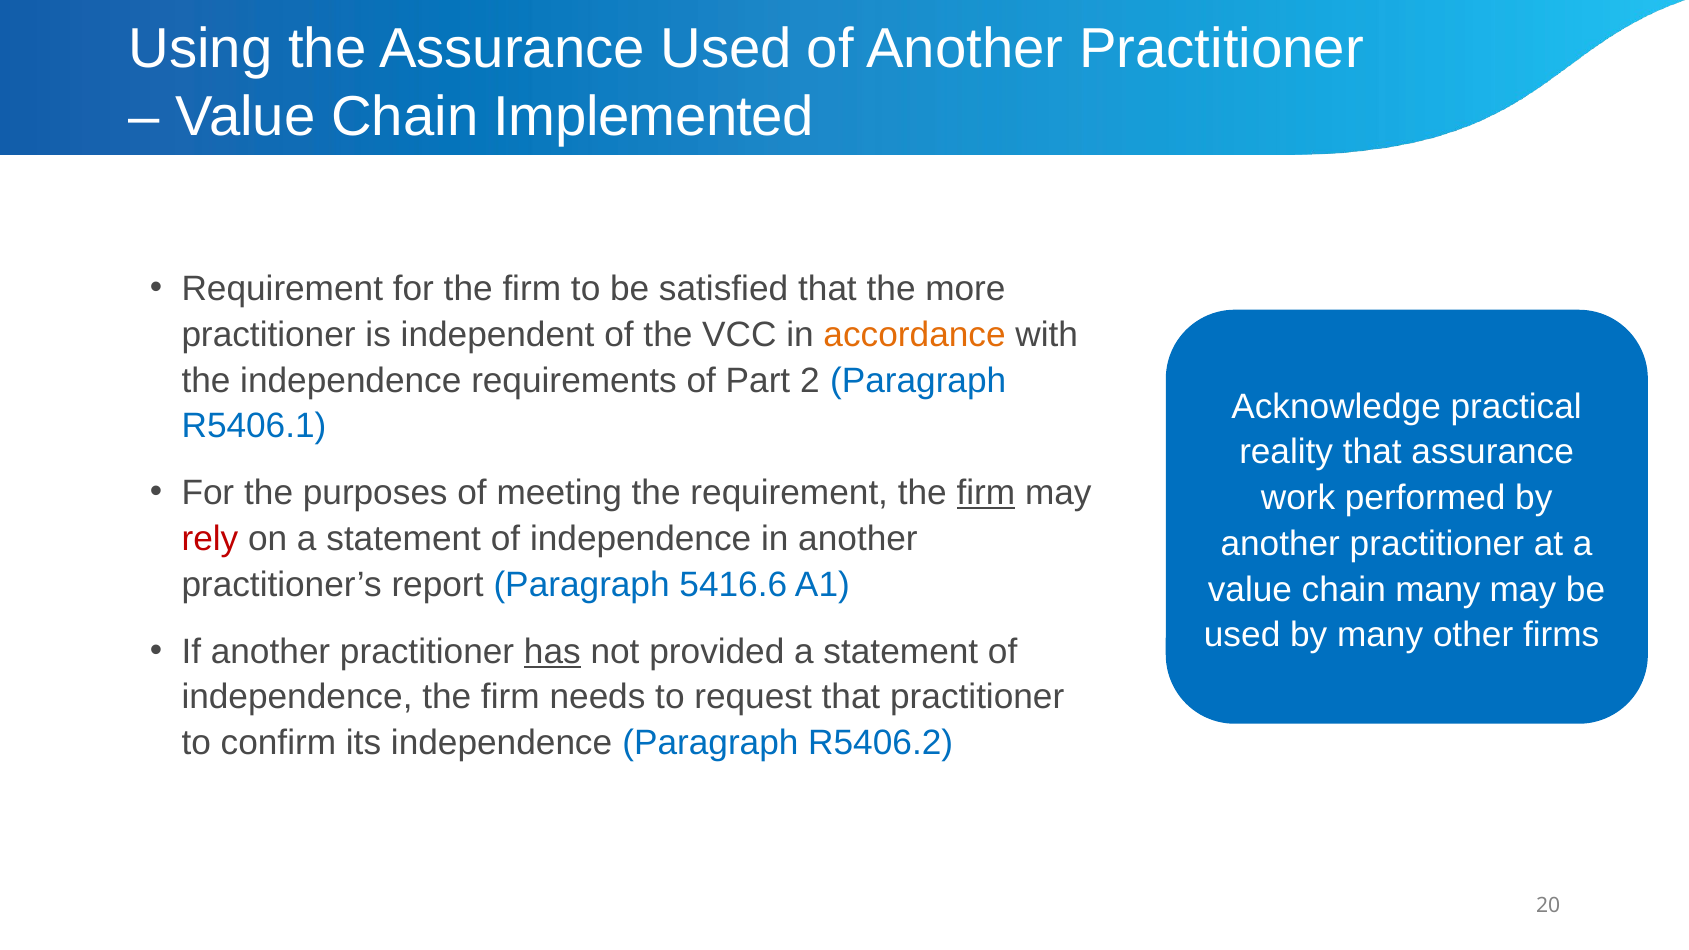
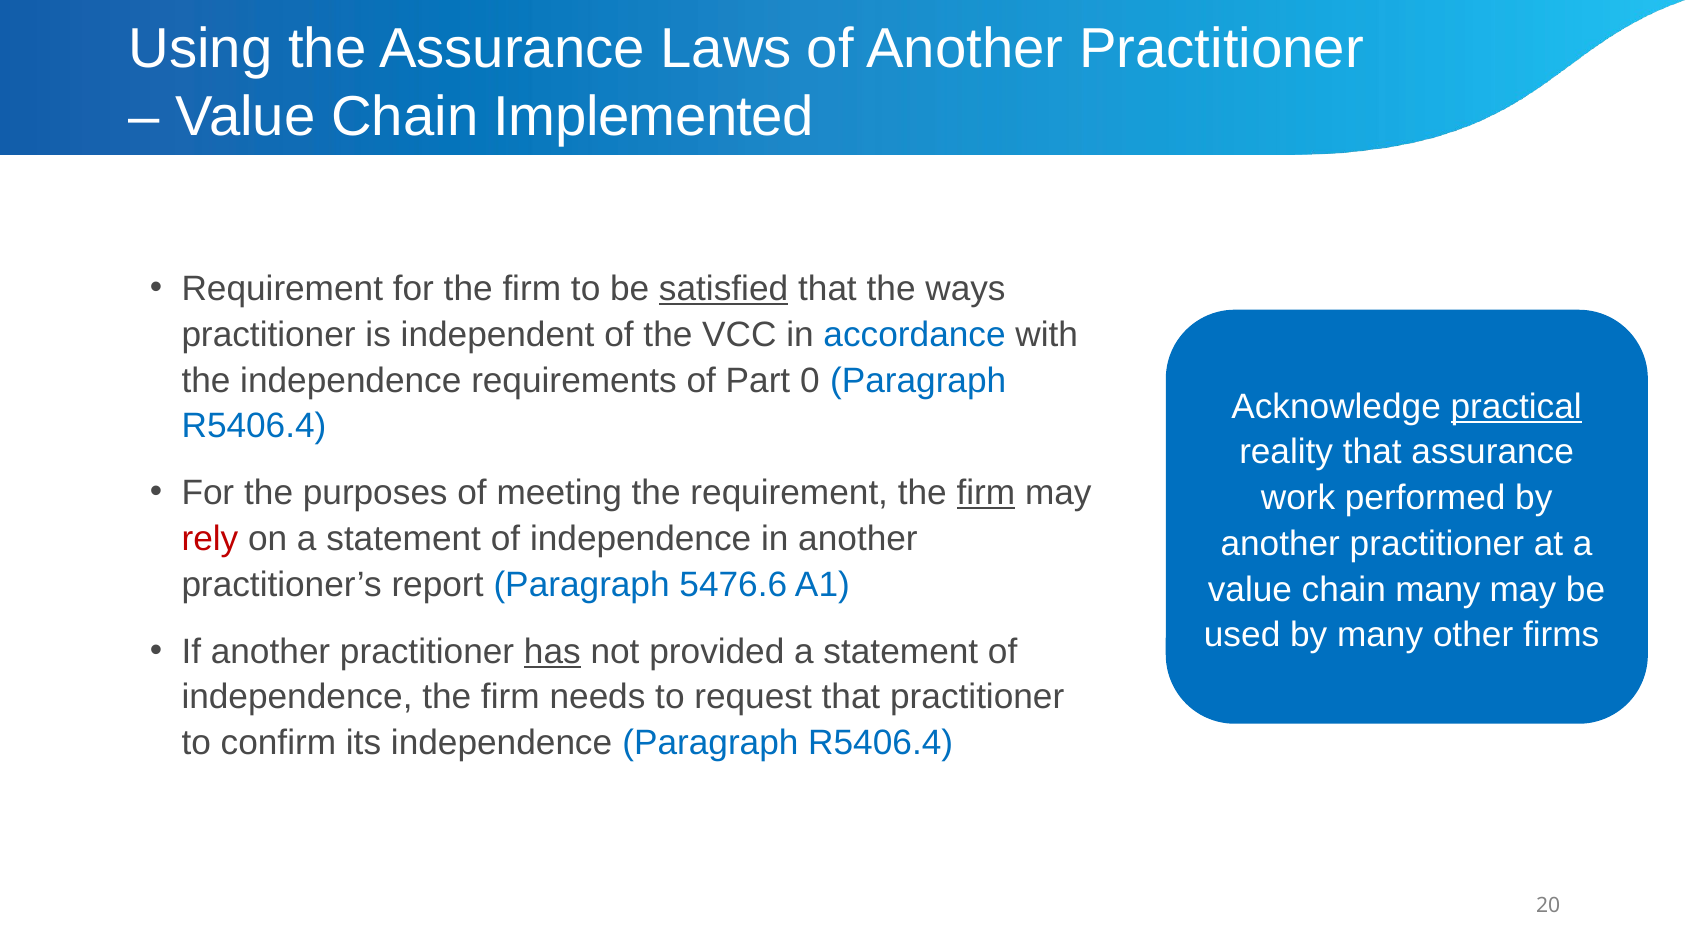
Assurance Used: Used -> Laws (726, 49)
satisfied underline: none -> present (724, 289)
more: more -> ways (965, 289)
accordance colour: orange -> blue (915, 335)
2: 2 -> 0 (810, 381)
practical underline: none -> present (1516, 407)
R5406.1: R5406.1 -> R5406.4 (254, 426)
5416.6: 5416.6 -> 5476.6 (733, 585)
independence Paragraph R5406.2: R5406.2 -> R5406.4 (881, 743)
